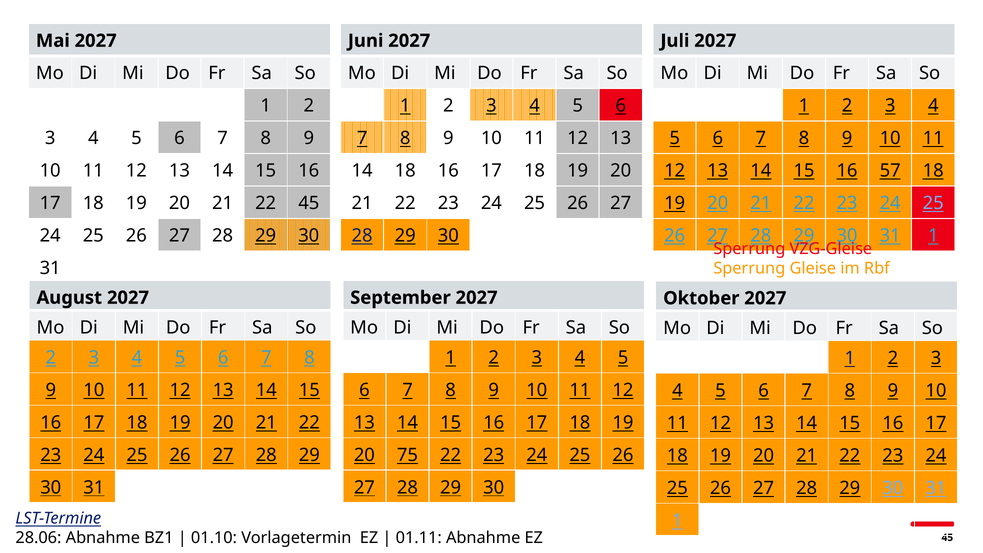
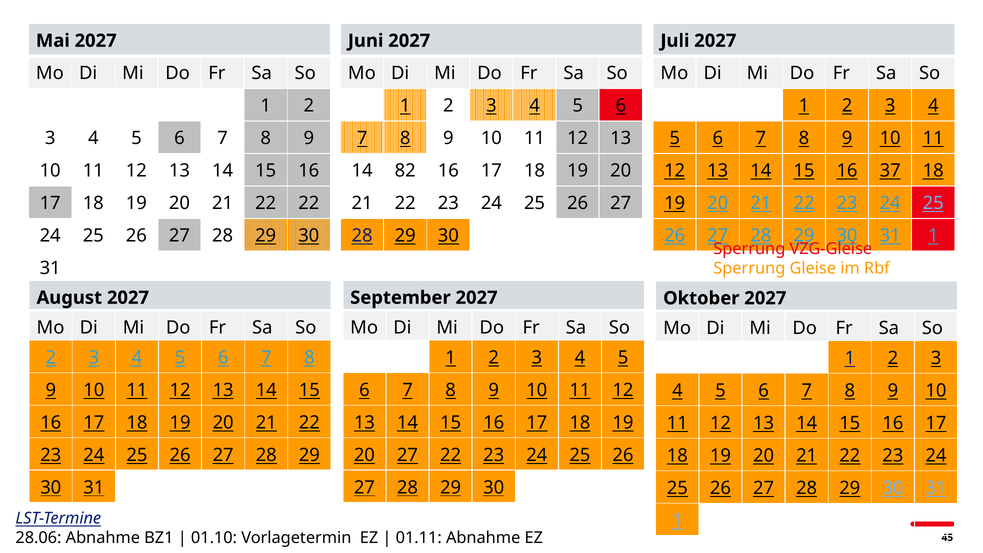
14 18: 18 -> 82 (405, 171)
57: 57 -> 37 (890, 171)
22 45: 45 -> 22 (309, 203)
20 75: 75 -> 27 (407, 455)
